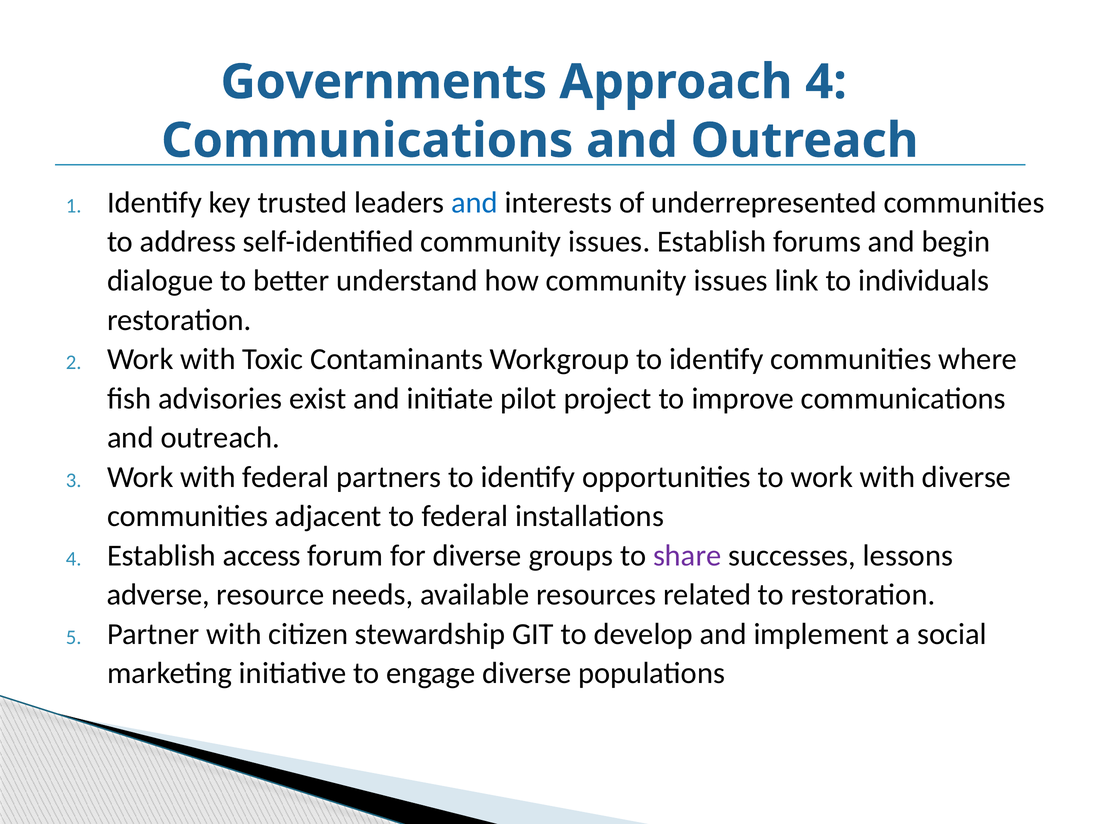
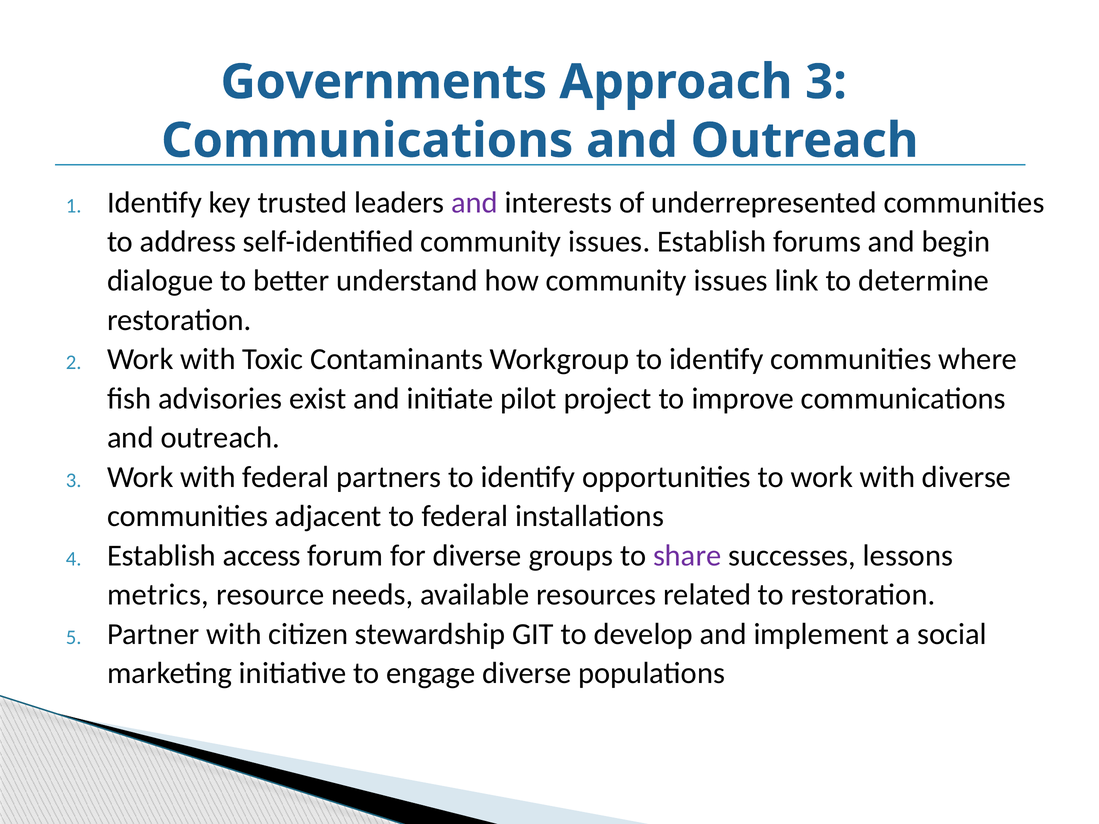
Approach 4: 4 -> 3 (826, 82)
and colour: blue -> purple (475, 202)
individuals: individuals -> determine (924, 281)
adverse: adverse -> metrics (158, 595)
